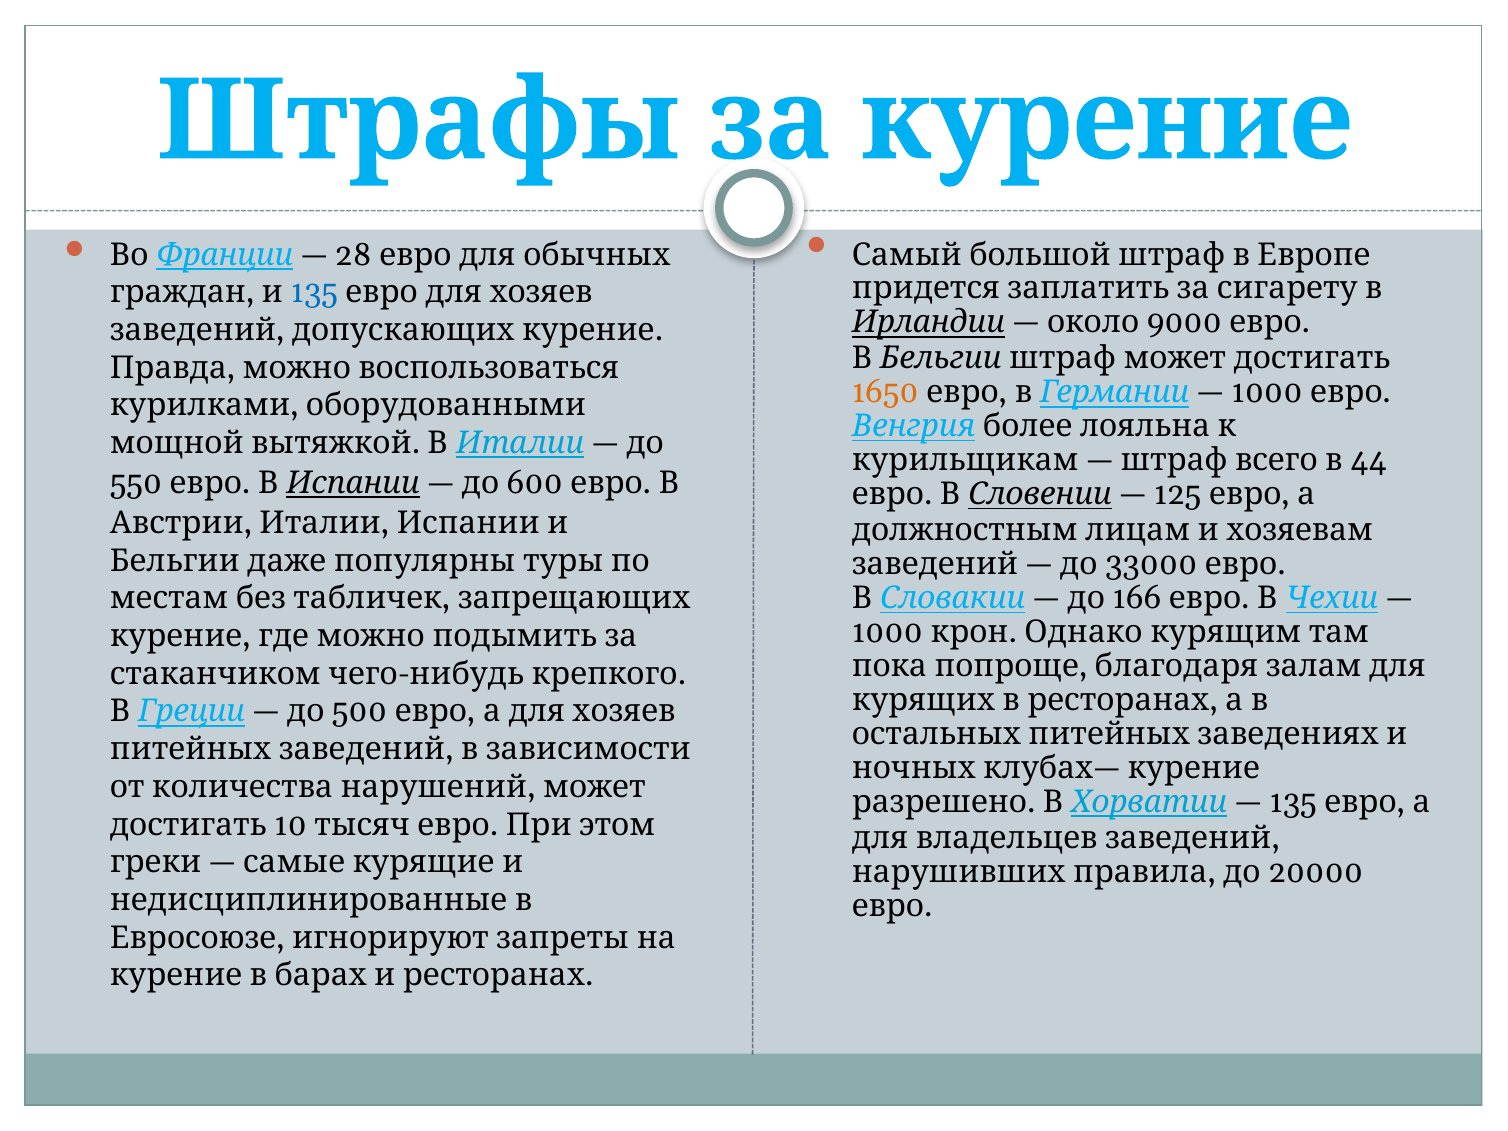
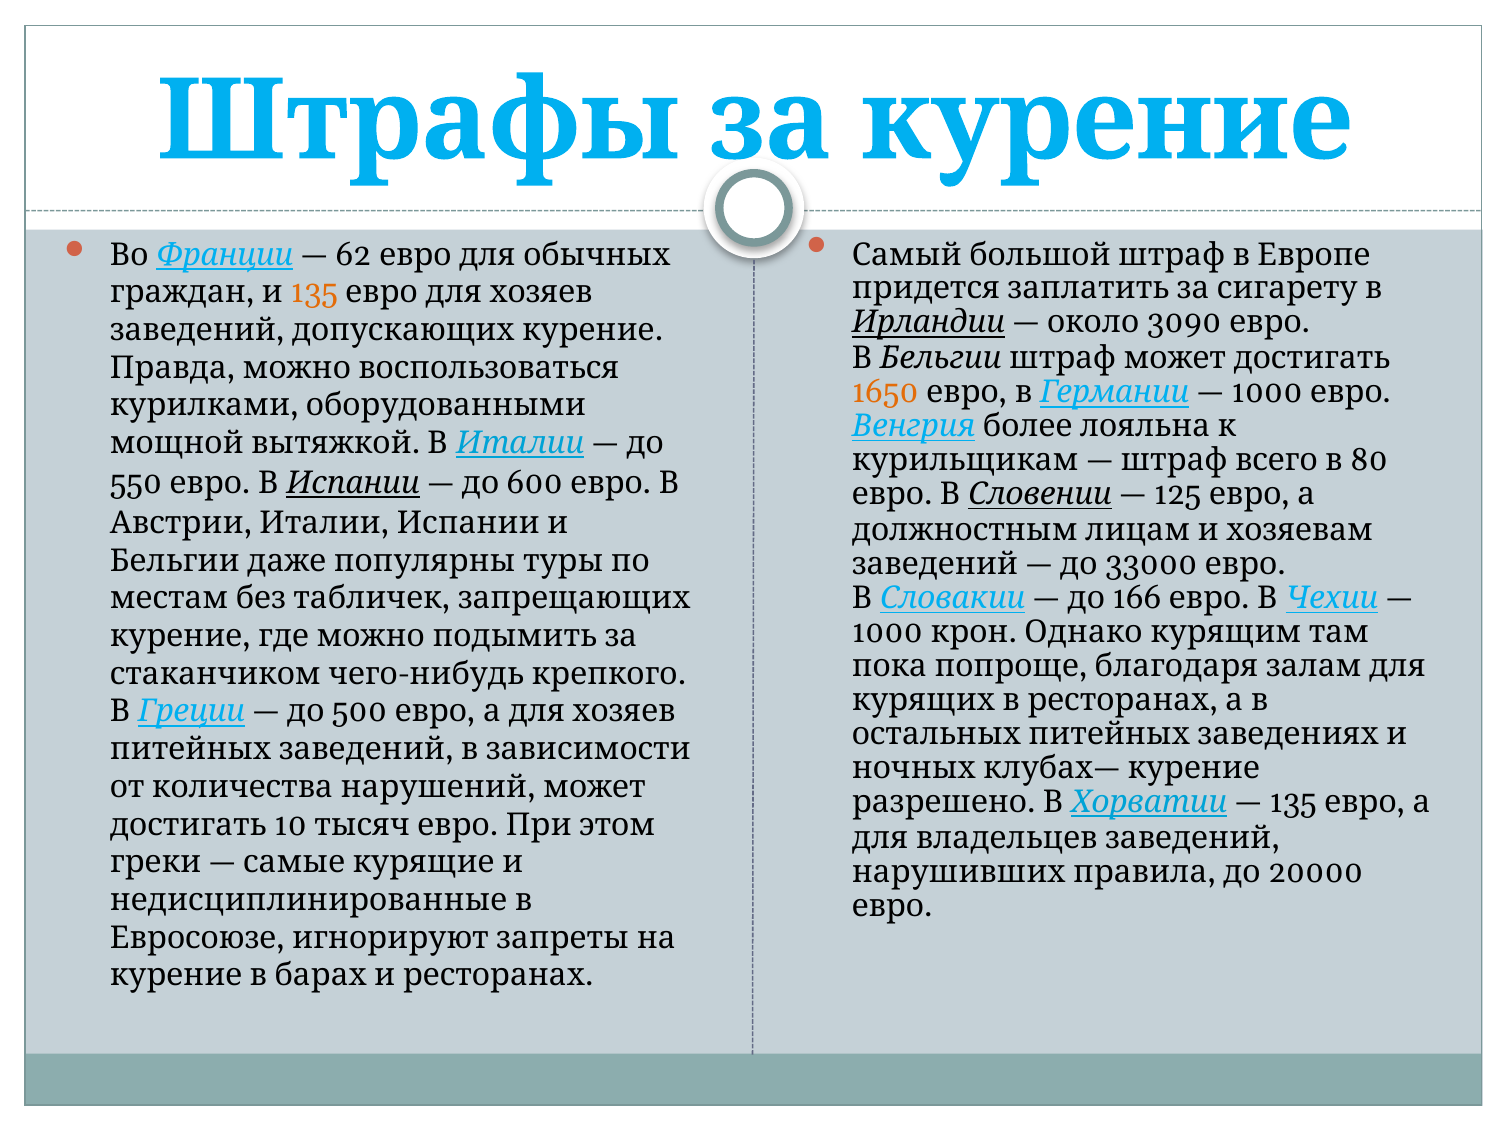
28: 28 -> 62 (353, 255)
135 colour: blue -> orange (314, 292)
9000: 9000 -> 3090 (1184, 323)
44: 44 -> 80 (1369, 460)
